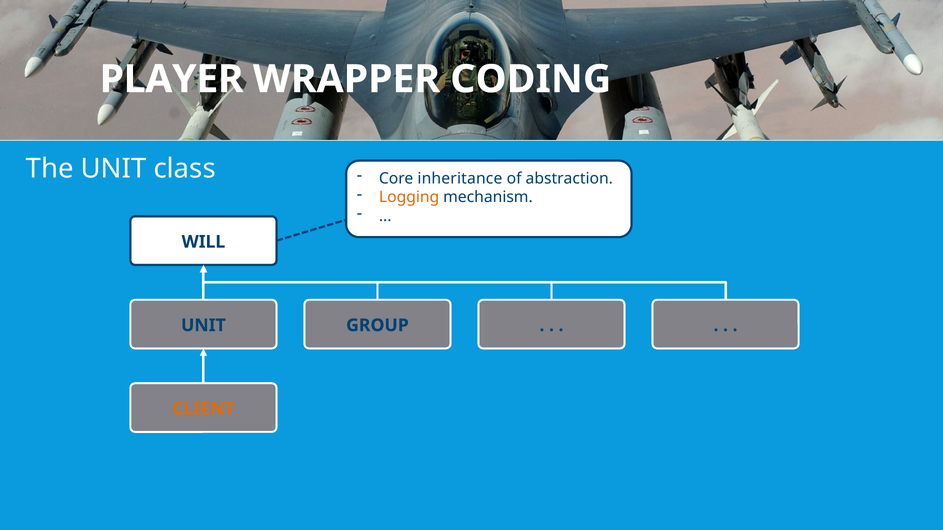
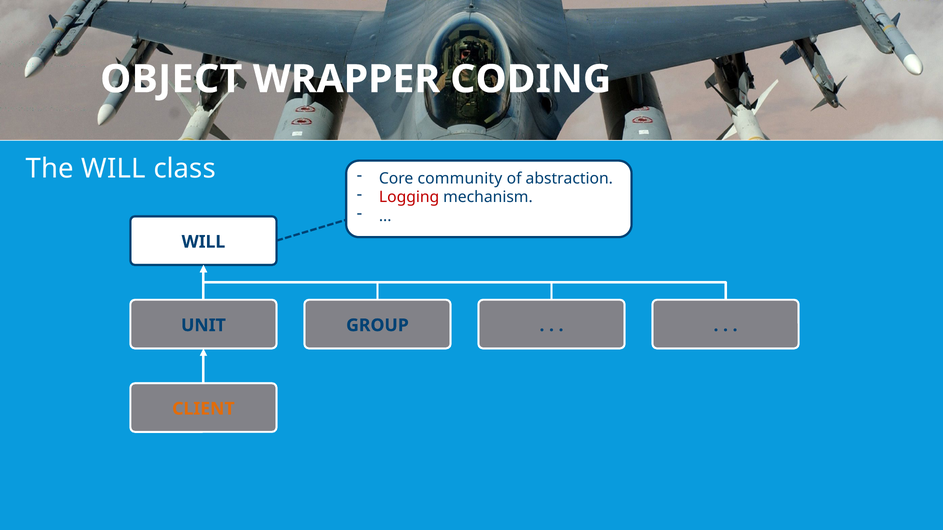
PLAYER: PLAYER -> OBJECT (171, 79)
The UNIT: UNIT -> WILL (114, 169)
inheritance: inheritance -> community (460, 179)
Logging colour: orange -> red (409, 197)
